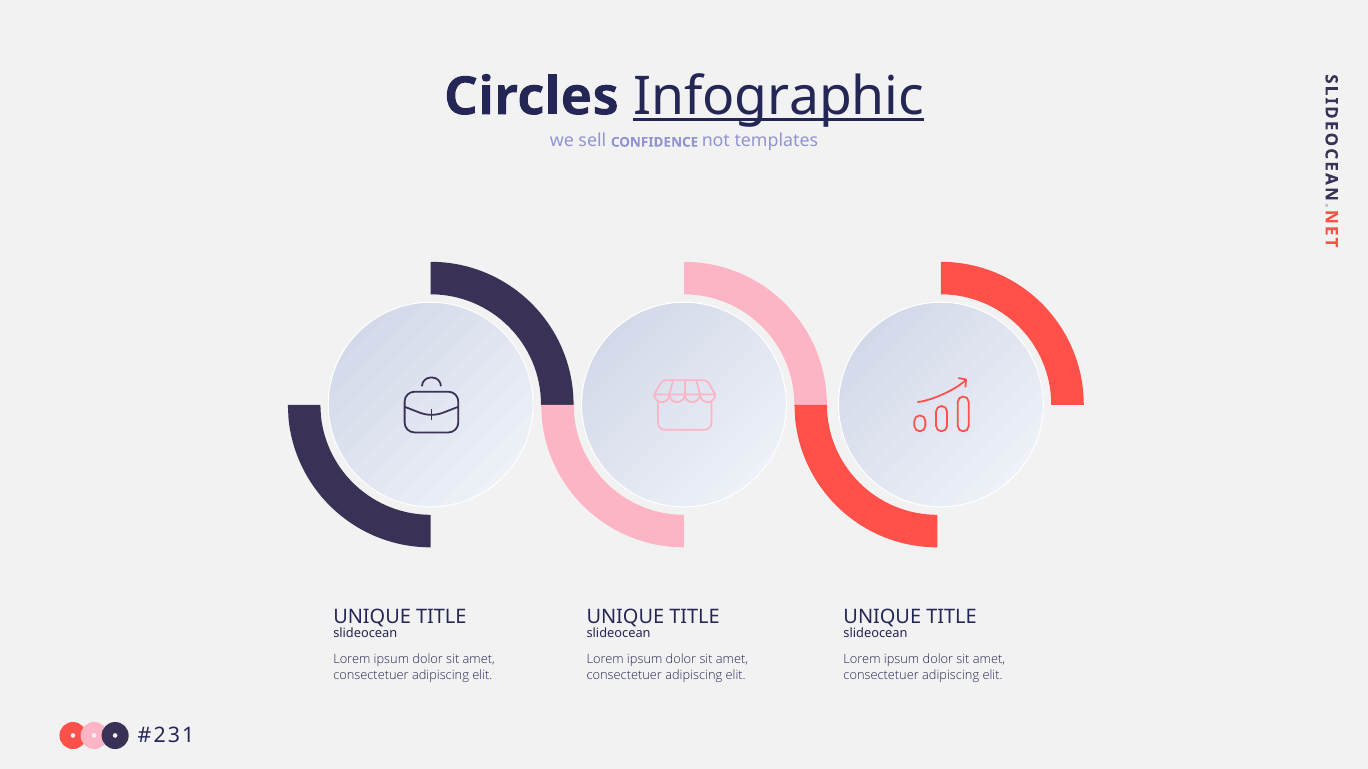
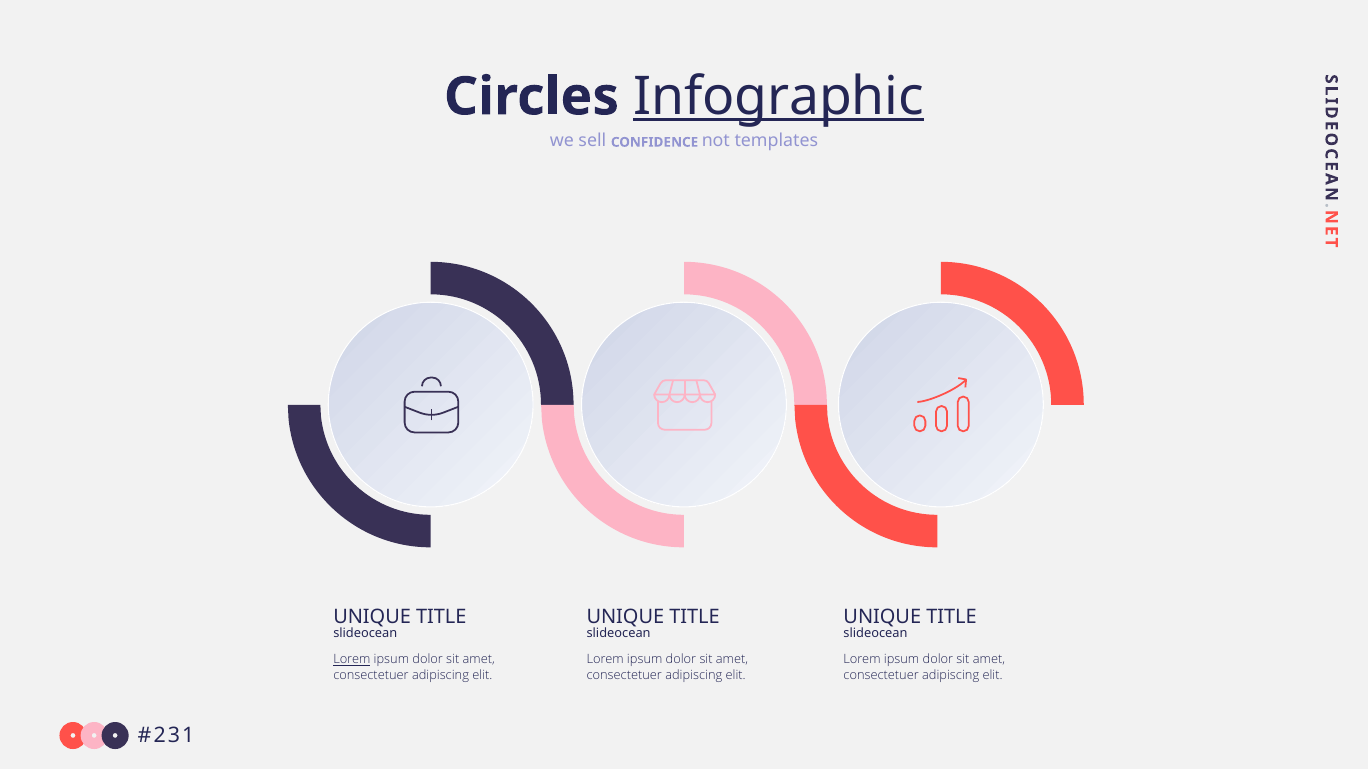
Lorem underline: none -> present (352, 660)
